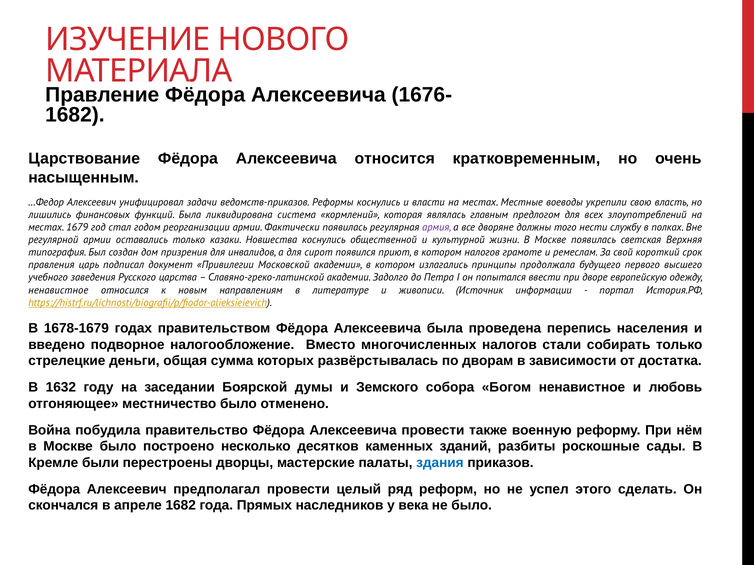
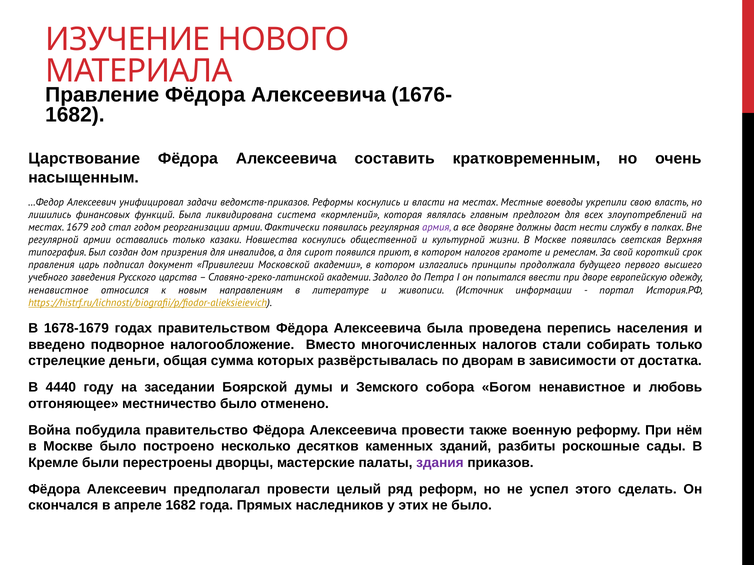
относится: относится -> составить (395, 159)
того: того -> даст (565, 227)
1632: 1632 -> 4440 (61, 388)
здания colour: blue -> purple (440, 463)
века: века -> этих (413, 506)
